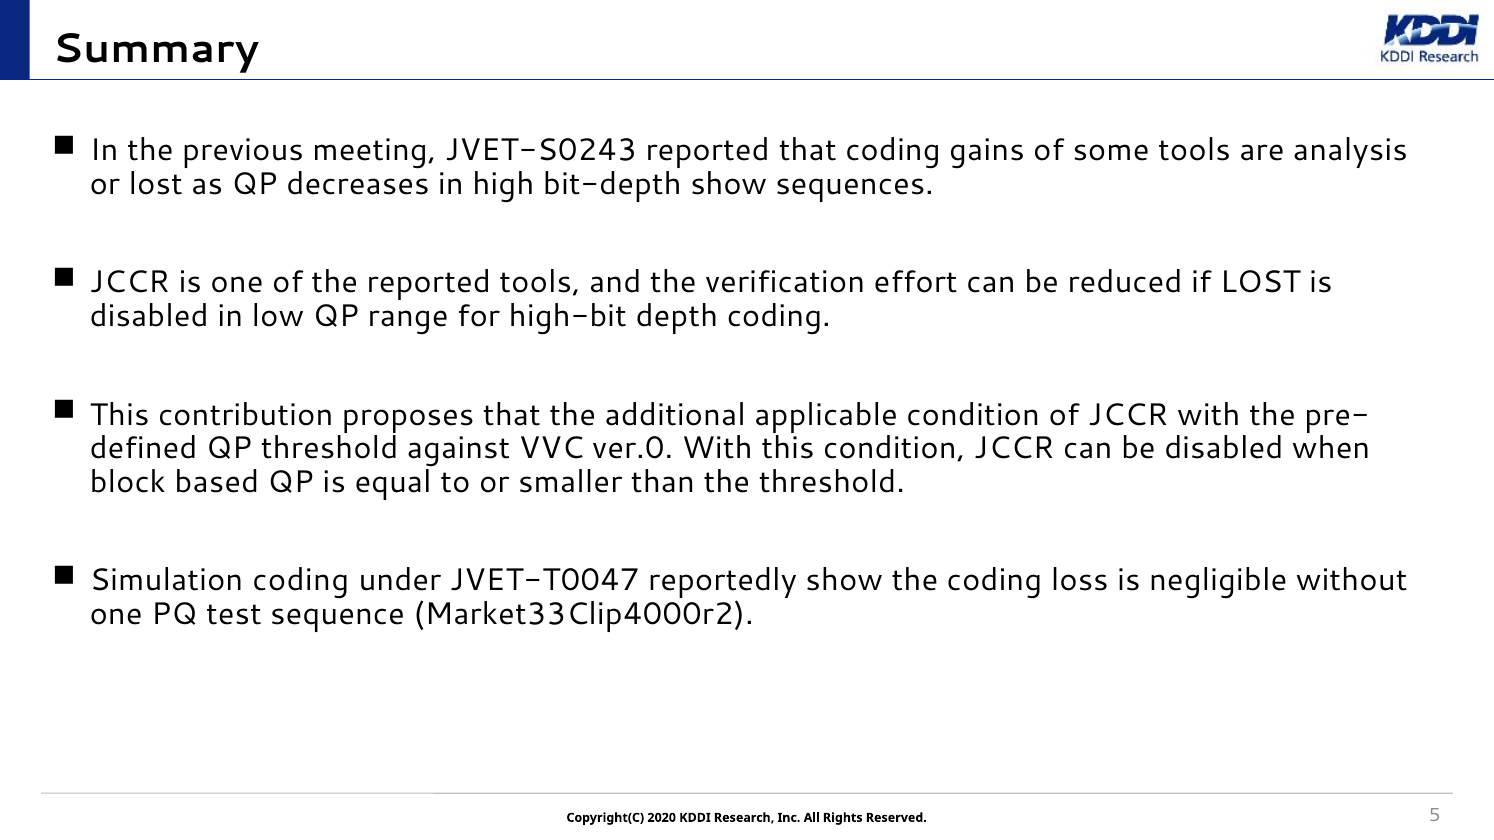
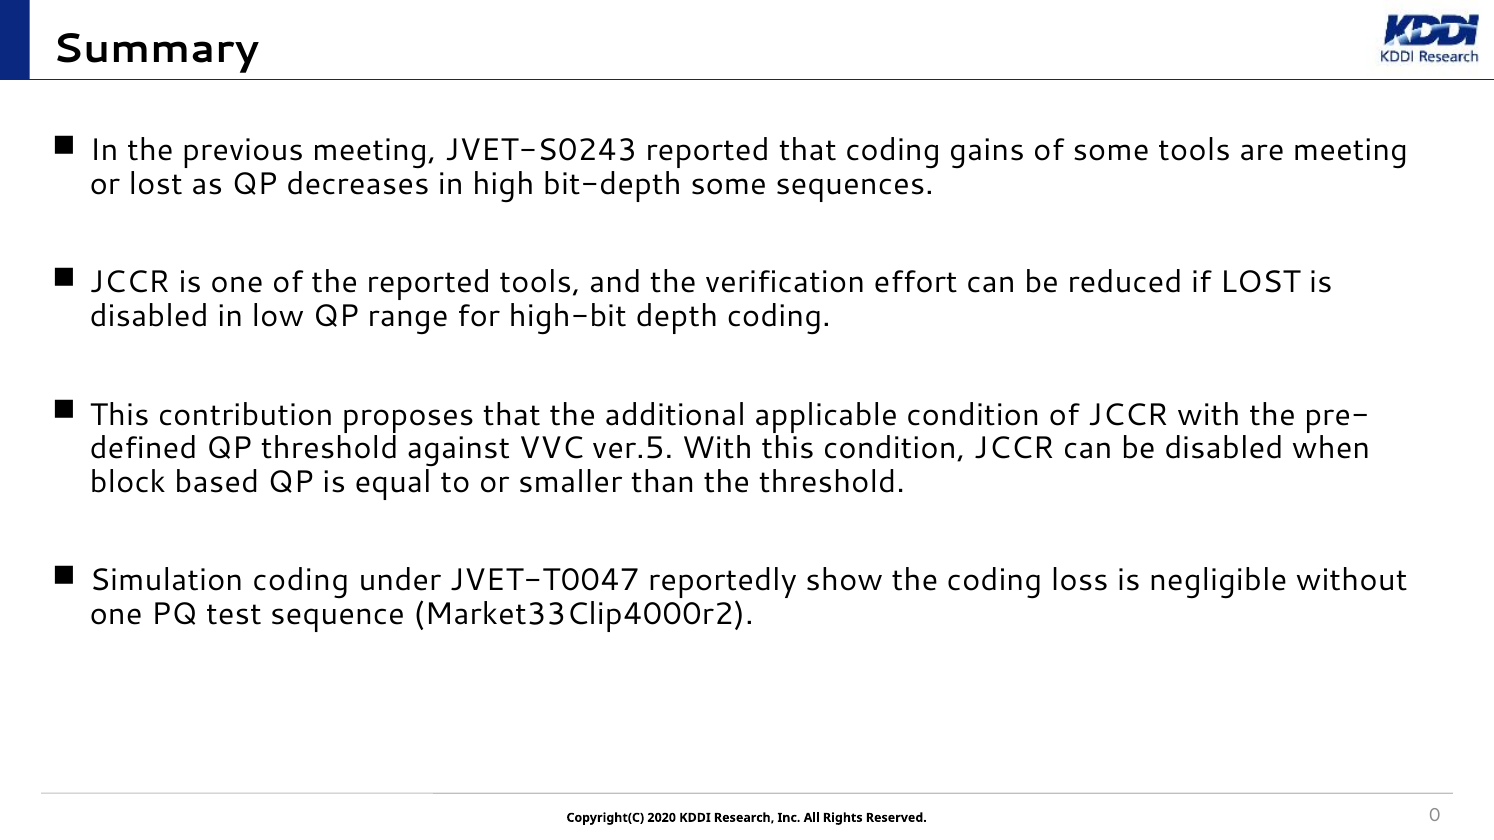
are analysis: analysis -> meeting (1351, 151)
bit-depth show: show -> some (729, 184)
ver.0: ver.0 -> ver.5 (633, 449)
5: 5 -> 0 (1435, 816)
